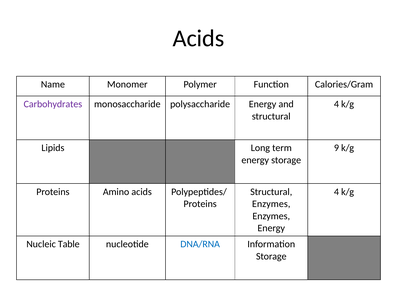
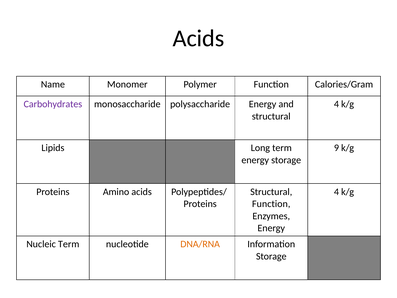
Enzymes: Enzymes -> Function (271, 204)
Nucleic Table: Table -> Term (69, 244)
DNA/RNA colour: blue -> orange (200, 244)
